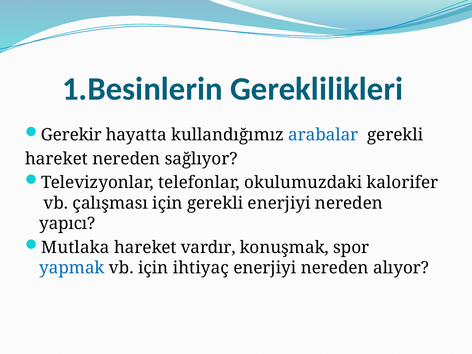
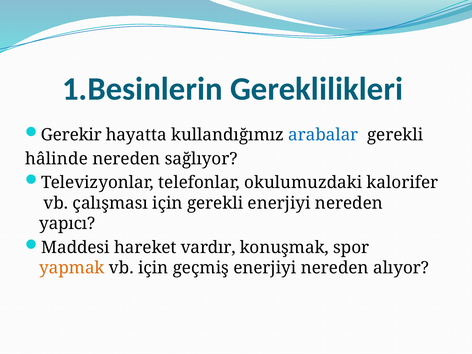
hareket: hareket -> hâlinde (56, 159)
Mutlaka: Mutlaka -> Maddesi (76, 247)
yapmak colour: blue -> orange (72, 268)
ihtiyaç: ihtiyaç -> geçmiş (201, 268)
